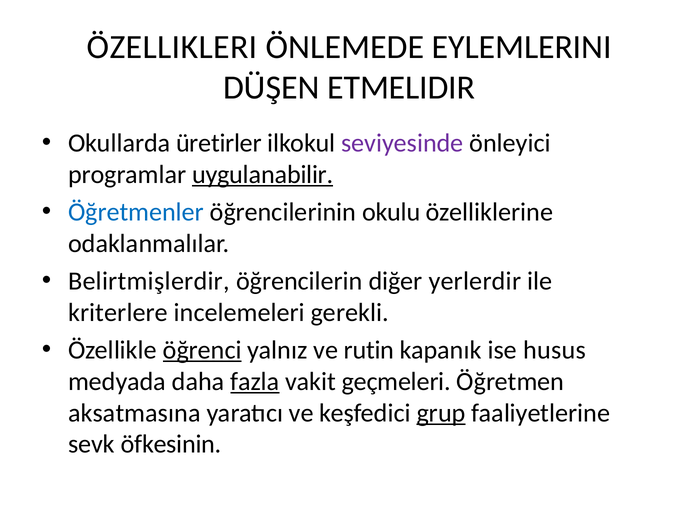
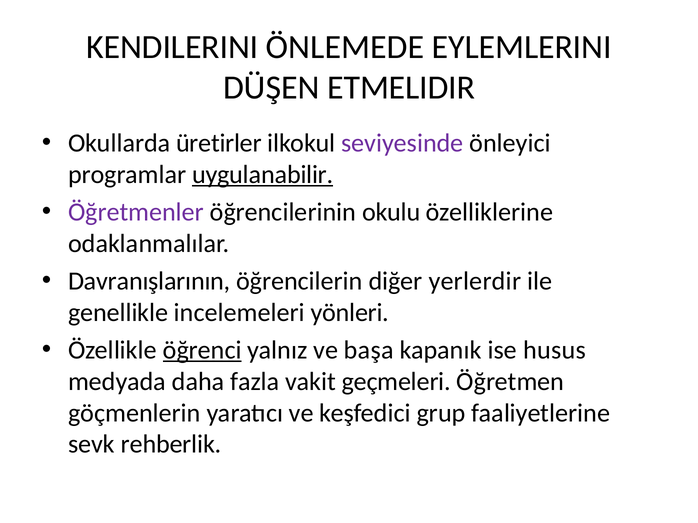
ÖZELLIKLERI: ÖZELLIKLERI -> KENDILERINI (172, 47)
Öğretmenler colour: blue -> purple (136, 212)
Belirtmişlerdir: Belirtmişlerdir -> Davranışlarının (149, 281)
kriterlere: kriterlere -> genellikle (118, 313)
gerekli: gerekli -> yönleri (350, 313)
rutin: rutin -> başa (369, 350)
fazla underline: present -> none (255, 382)
aksatmasına: aksatmasına -> göçmenlerin (134, 413)
grup underline: present -> none (441, 413)
öfkesinin: öfkesinin -> rehberlik (171, 445)
